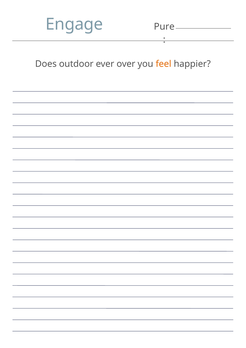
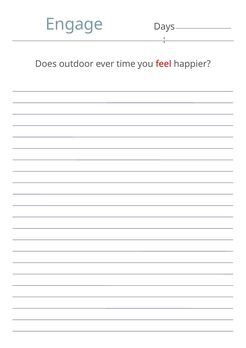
Pure: Pure -> Days (164, 27)
over: over -> time (126, 64)
feel colour: orange -> red (164, 64)
